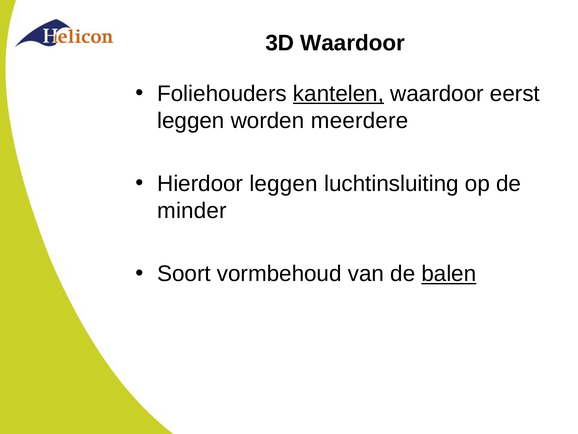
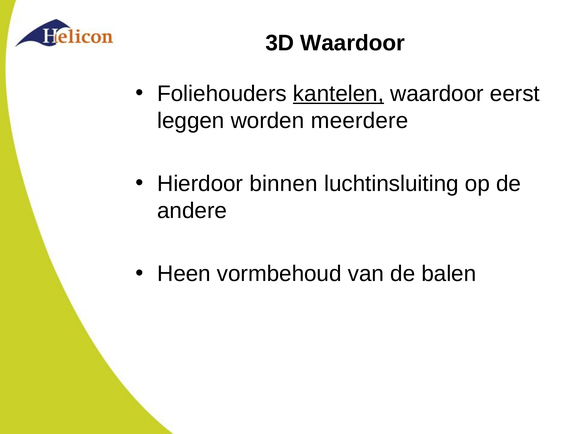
Hierdoor leggen: leggen -> binnen (284, 184)
minder: minder -> andere (192, 211)
Soort: Soort -> Heen (184, 274)
balen underline: present -> none (449, 274)
